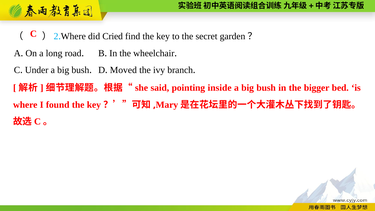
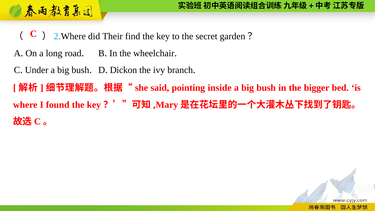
Cried: Cried -> Their (113, 36)
Moved: Moved -> Dickon (123, 70)
